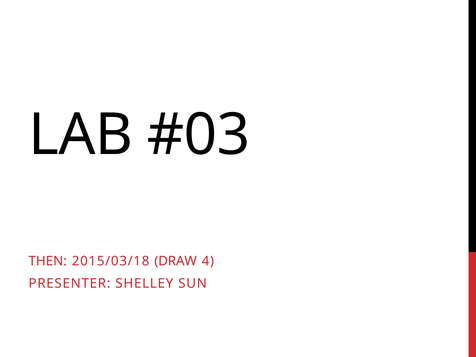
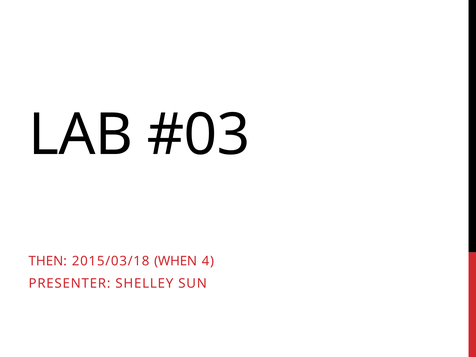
DRAW: DRAW -> WHEN (176, 261)
